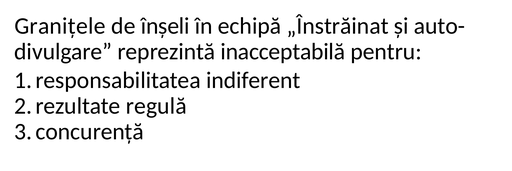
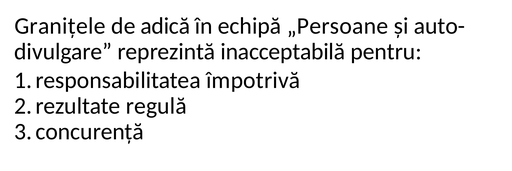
înșeli: înșeli -> adică (165, 26)
„Înstrăinat: „Înstrăinat -> „Persoane (337, 26)
indiferent: indiferent -> împotrivă (253, 80)
